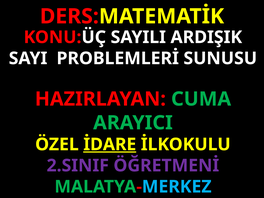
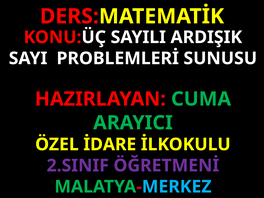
İDARE underline: present -> none (110, 144)
